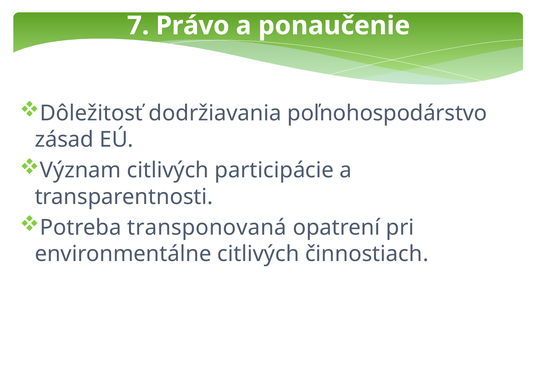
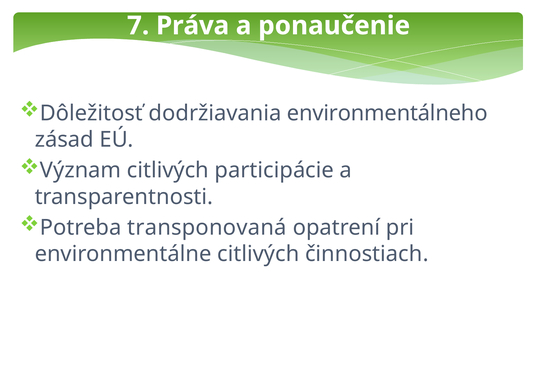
Právo: Právo -> Práva (193, 26)
poľnohospodárstvo: poľnohospodárstvo -> environmentálneho (387, 113)
